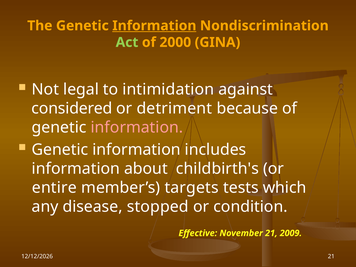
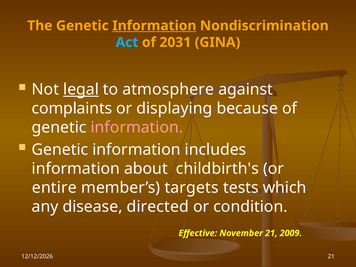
Act colour: light green -> light blue (127, 42)
2000: 2000 -> 2031 (175, 42)
legal underline: none -> present (81, 90)
intimidation: intimidation -> atmosphere (168, 90)
considered: considered -> complaints (72, 109)
detriment: detriment -> displaying (174, 109)
stopped: stopped -> directed (158, 207)
